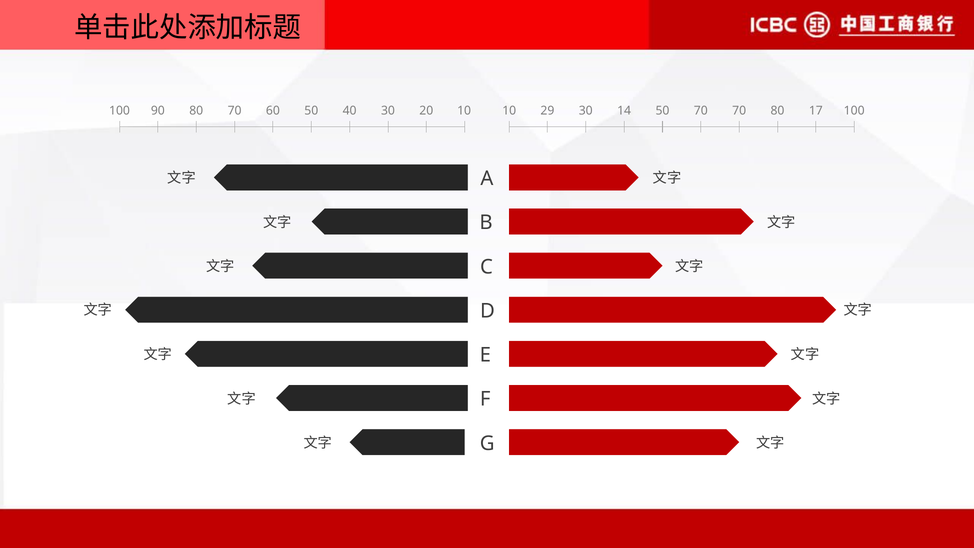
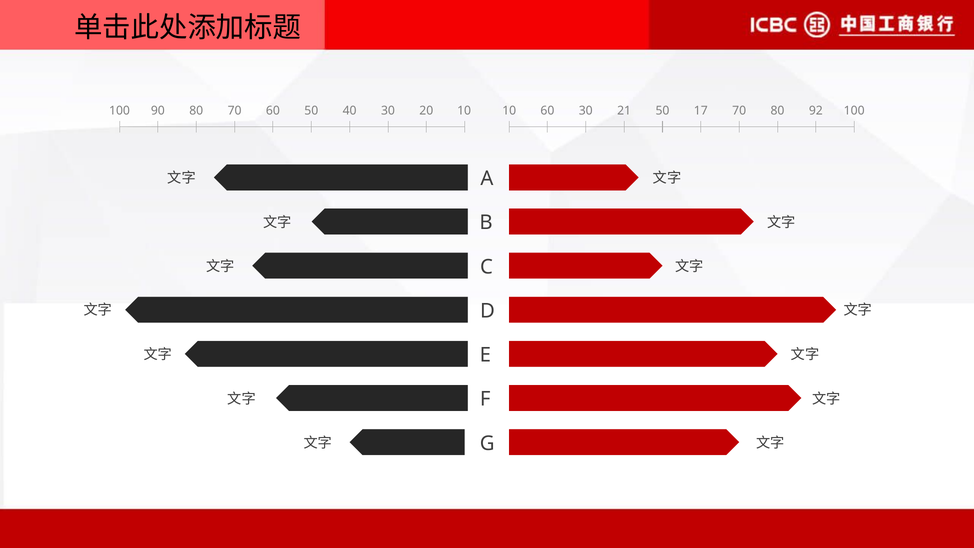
10 29: 29 -> 60 (547, 111)
14: 14 -> 21 (624, 111)
50 70: 70 -> 17 (701, 111)
17: 17 -> 92 (816, 111)
